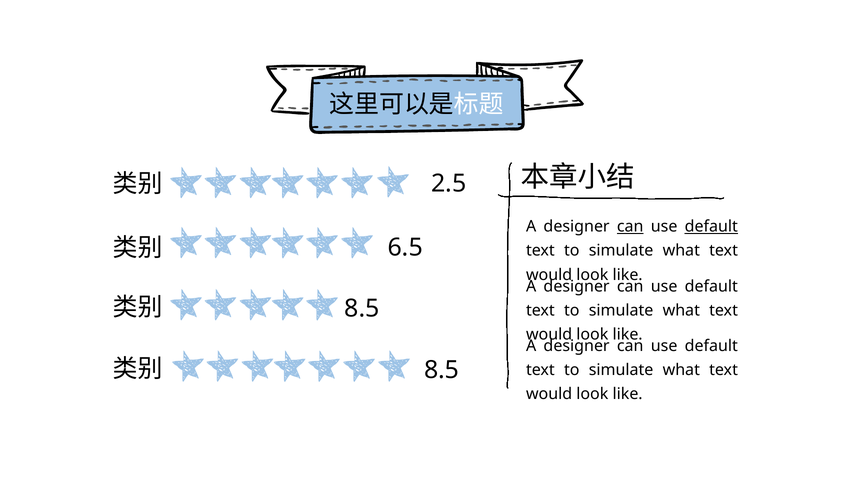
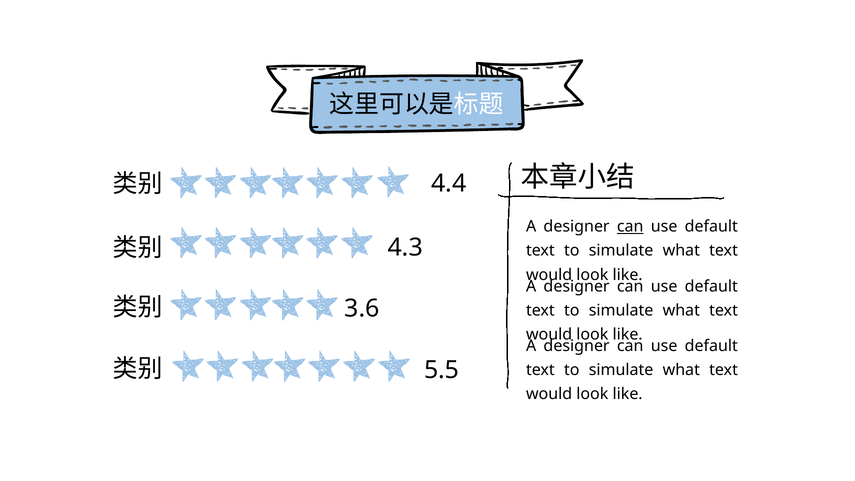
2.5: 2.5 -> 4.4 (449, 183)
default underline: present -> none (711, 227)
6.5: 6.5 -> 4.3 (405, 247)
8.5: 8.5 -> 3.6 (362, 309)
8.5: 8.5 -> 5.5 (442, 370)
